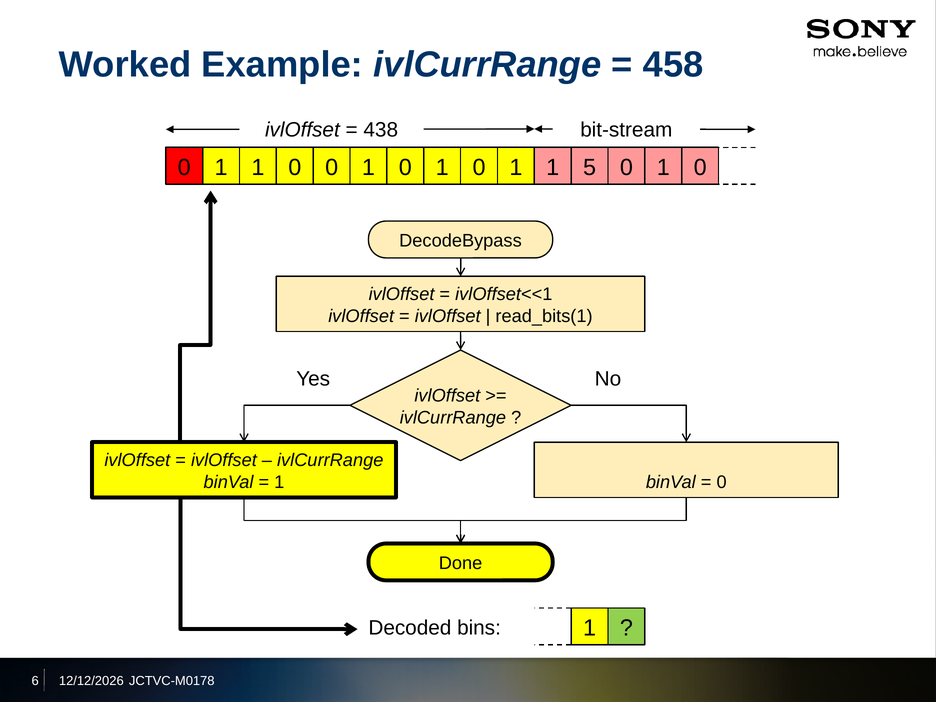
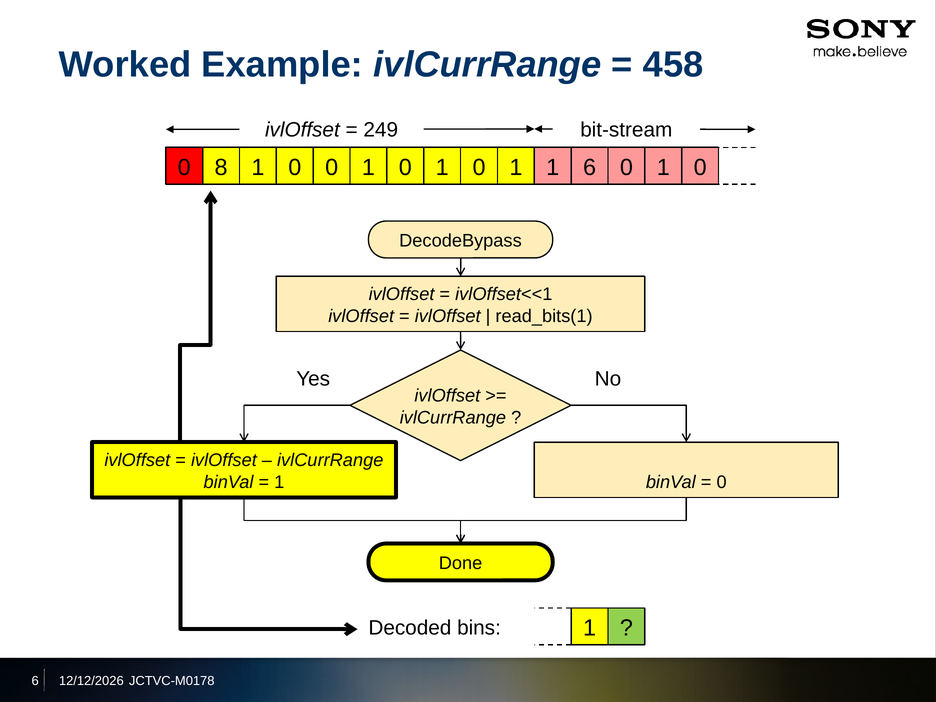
438: 438 -> 249 (381, 130)
1: 1 -> 8 (221, 167)
1 5: 5 -> 6 (590, 167)
